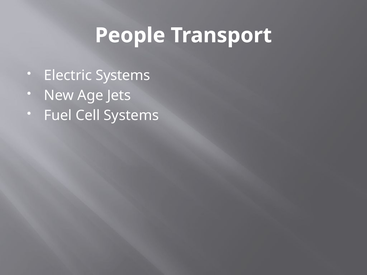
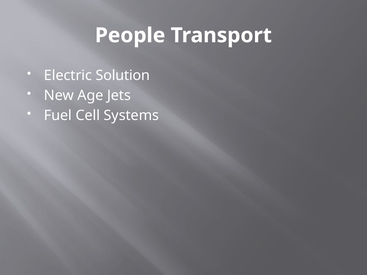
Electric Systems: Systems -> Solution (123, 76)
